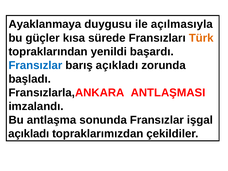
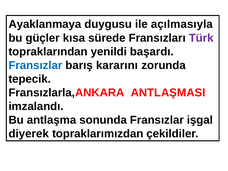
Türk colour: orange -> purple (201, 38)
barış açıkladı: açıkladı -> kararını (117, 65)
başladı: başladı -> tepecik (30, 79)
açıkladı: açıkladı -> diyerek (29, 134)
